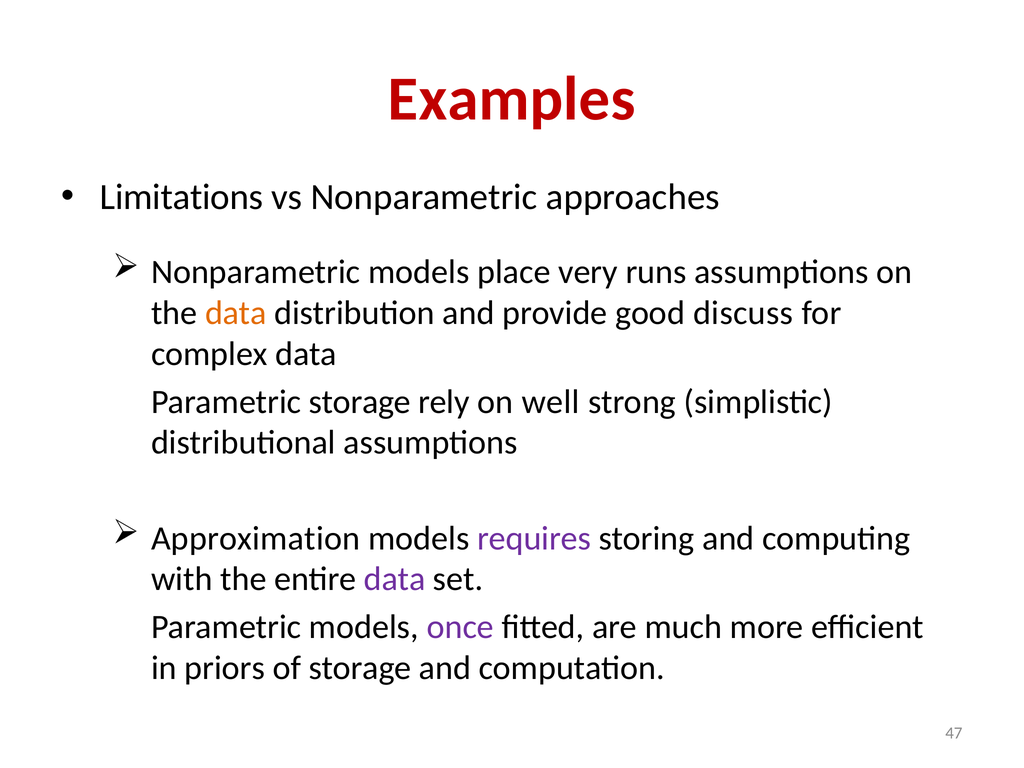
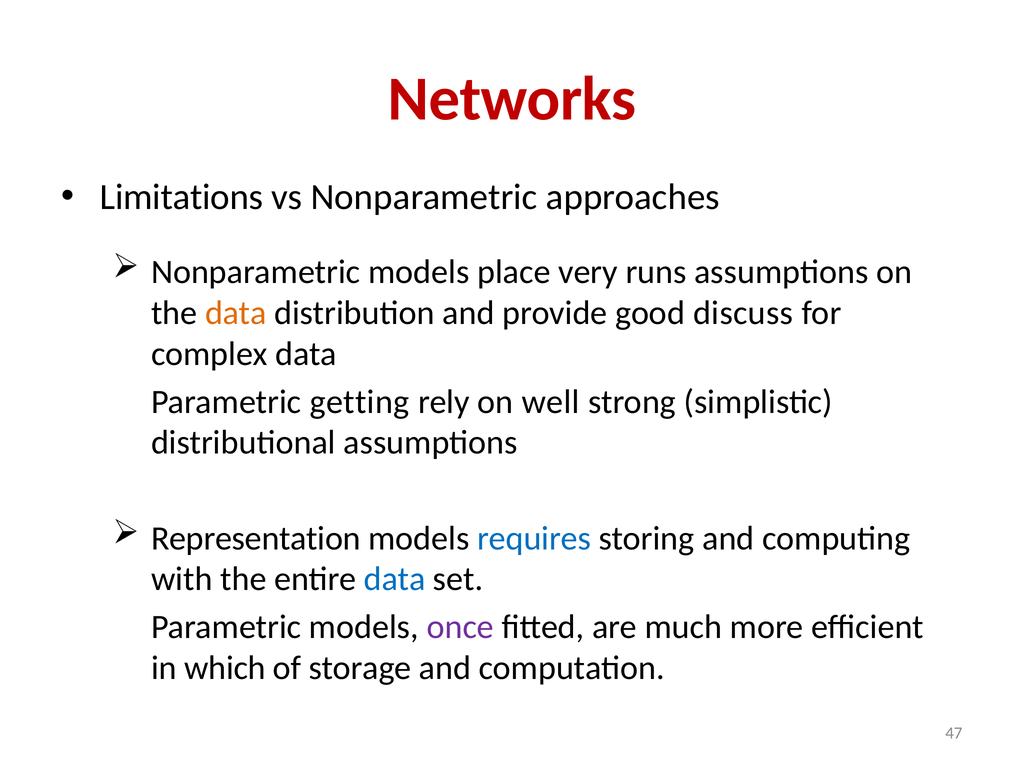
Examples: Examples -> Networks (512, 99)
Parametric storage: storage -> getting (359, 402)
Approximation: Approximation -> Representation (256, 538)
requires colour: purple -> blue (534, 538)
data colour: purple -> blue (395, 579)
priors: priors -> which (225, 668)
